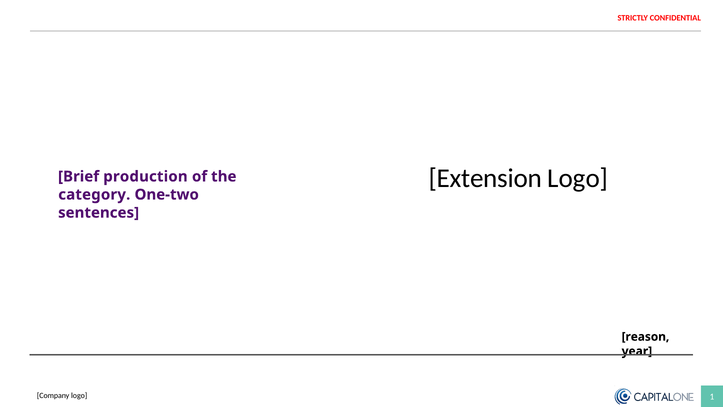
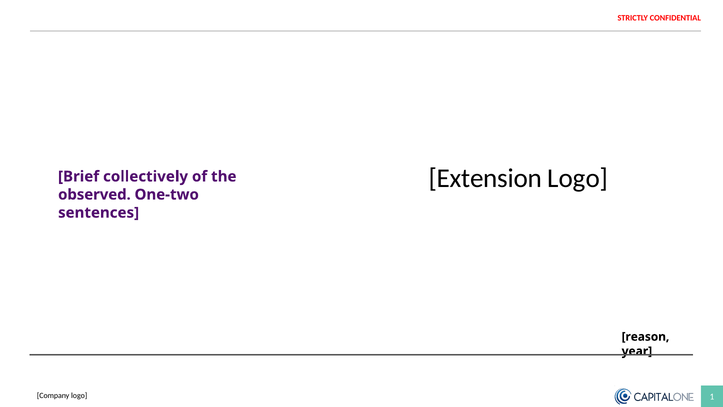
production: production -> collectively (146, 176)
category: category -> observed (94, 194)
